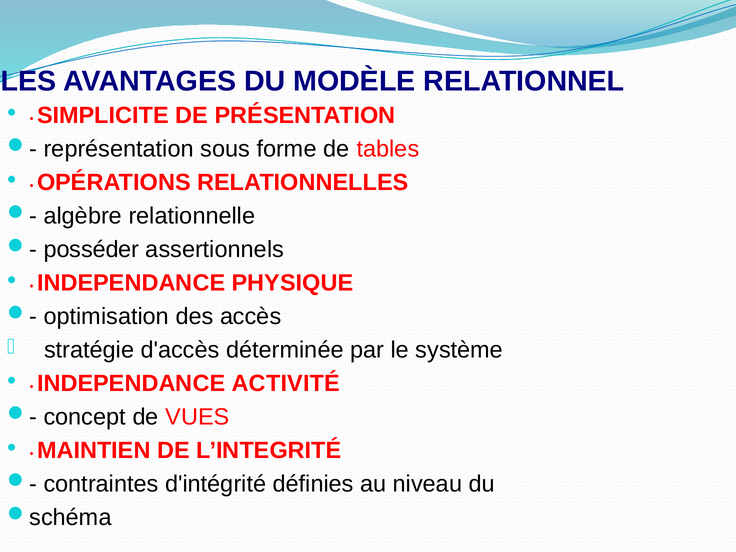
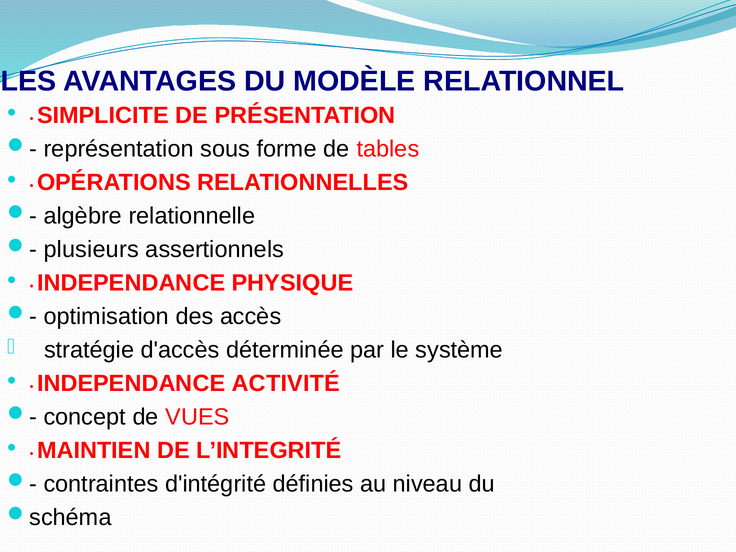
posséder: posséder -> plusieurs (91, 250)
